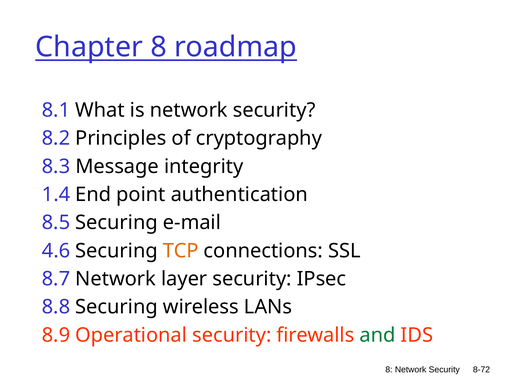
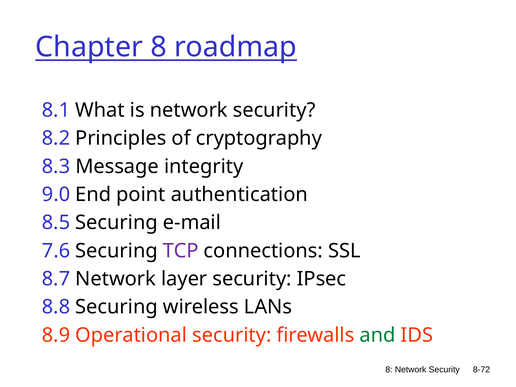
1.4: 1.4 -> 9.0 (56, 195)
4.6: 4.6 -> 7.6 (56, 251)
TCP colour: orange -> purple (181, 251)
